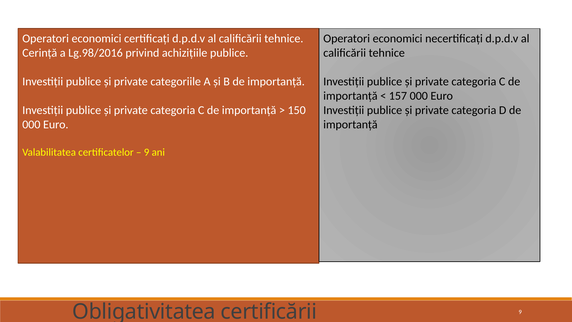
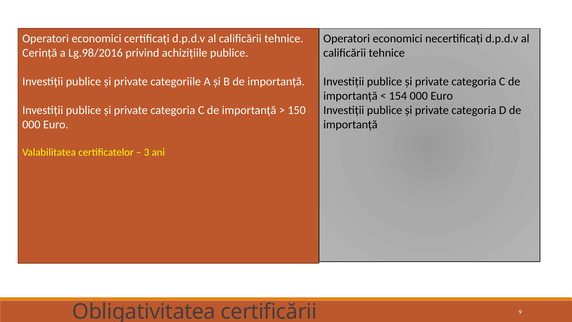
157: 157 -> 154 (398, 96)
9: 9 -> 3 (147, 152)
